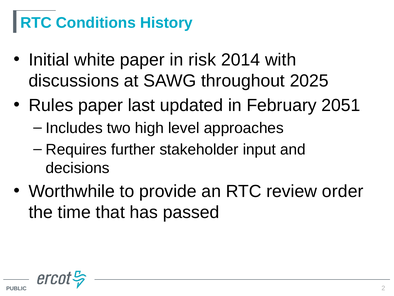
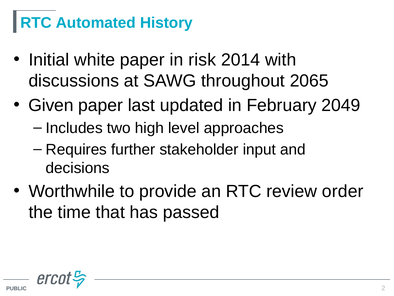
Conditions: Conditions -> Automated (96, 23)
2025: 2025 -> 2065 (309, 81)
Rules: Rules -> Given (51, 105)
2051: 2051 -> 2049 (341, 105)
